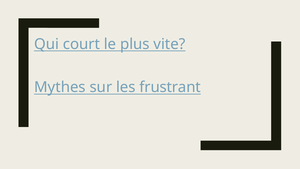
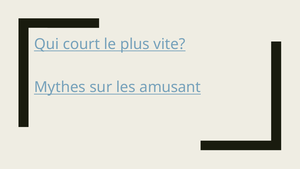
frustrant: frustrant -> amusant (170, 87)
